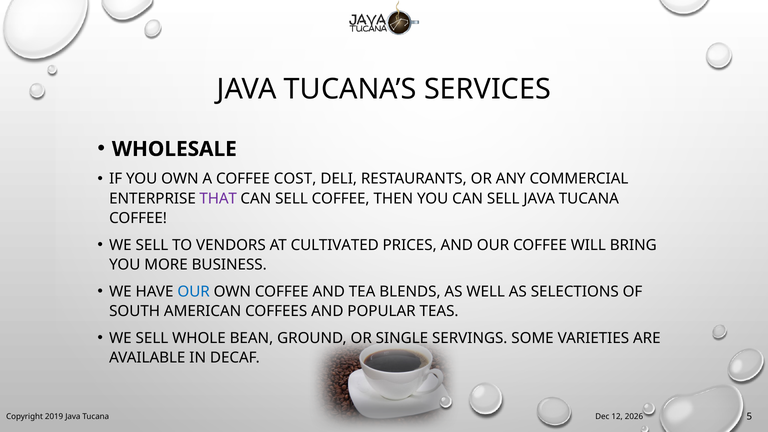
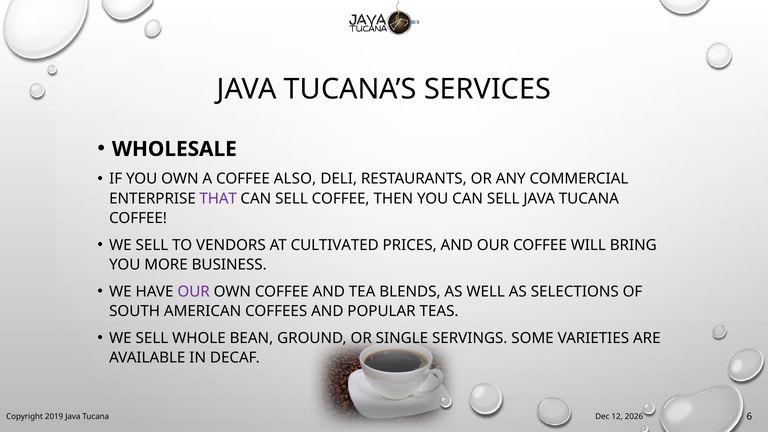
COST: COST -> ALSO (295, 179)
OUR colour: blue -> purple (194, 292)
5: 5 -> 6 (749, 417)
